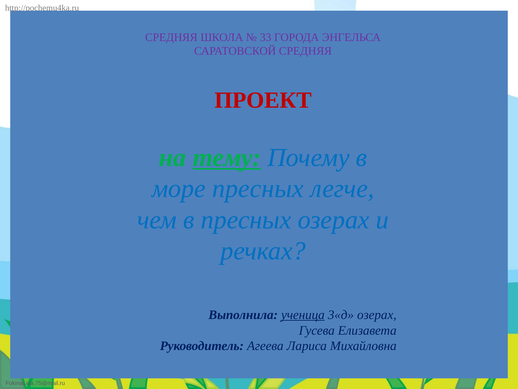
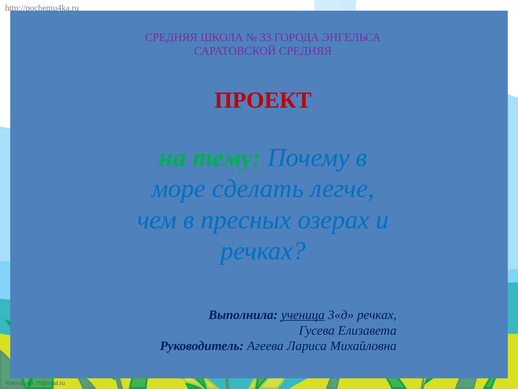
тему underline: present -> none (227, 157)
море пресных: пресных -> сделать (258, 188)
3«д озерах: озерах -> речках (377, 314)
